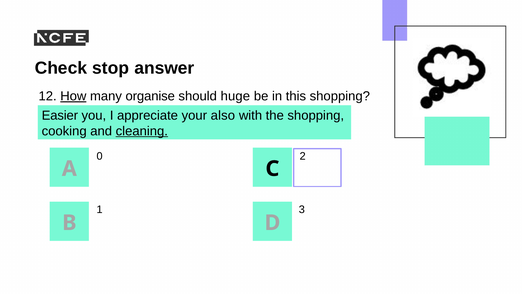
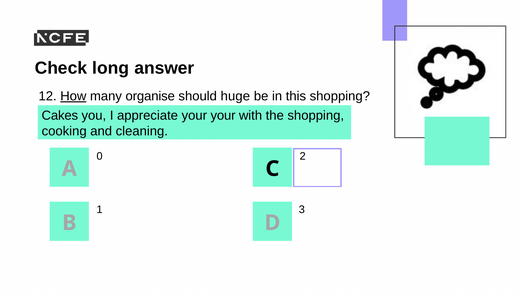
stop: stop -> long (111, 68)
Easier: Easier -> Cakes (60, 115)
your also: also -> your (223, 115)
cleaning underline: present -> none (142, 131)
